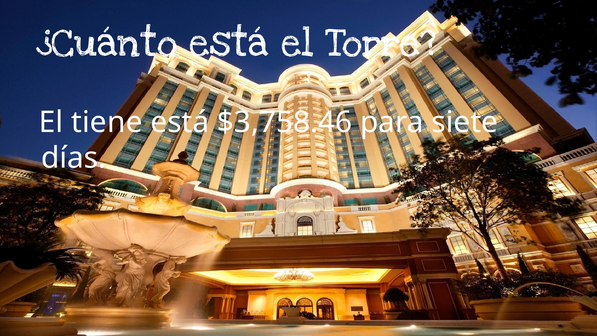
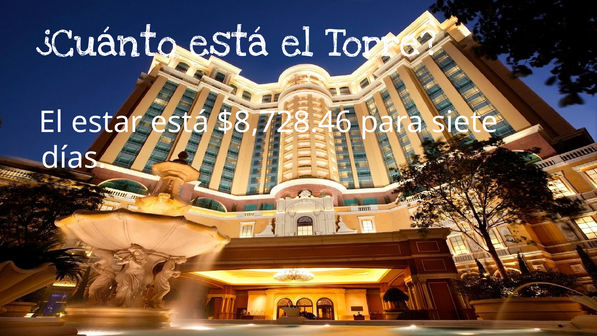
tiene: tiene -> estar (107, 122)
$3,758.46: $3,758.46 -> $8,728.46 (285, 122)
